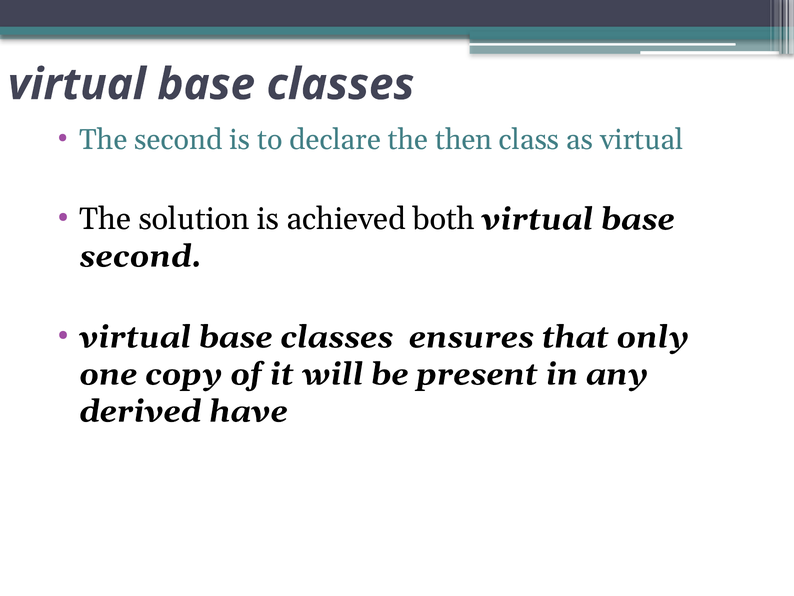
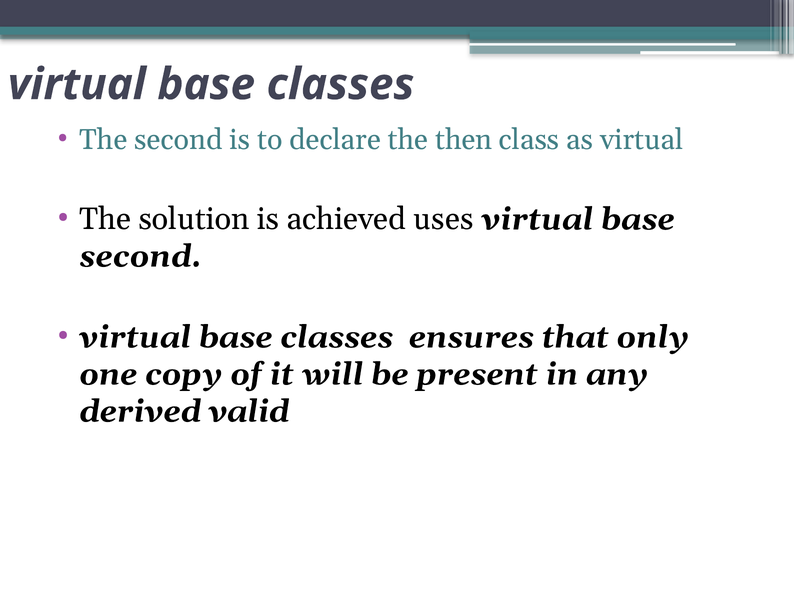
both: both -> uses (443, 219)
have: have -> valid (249, 411)
